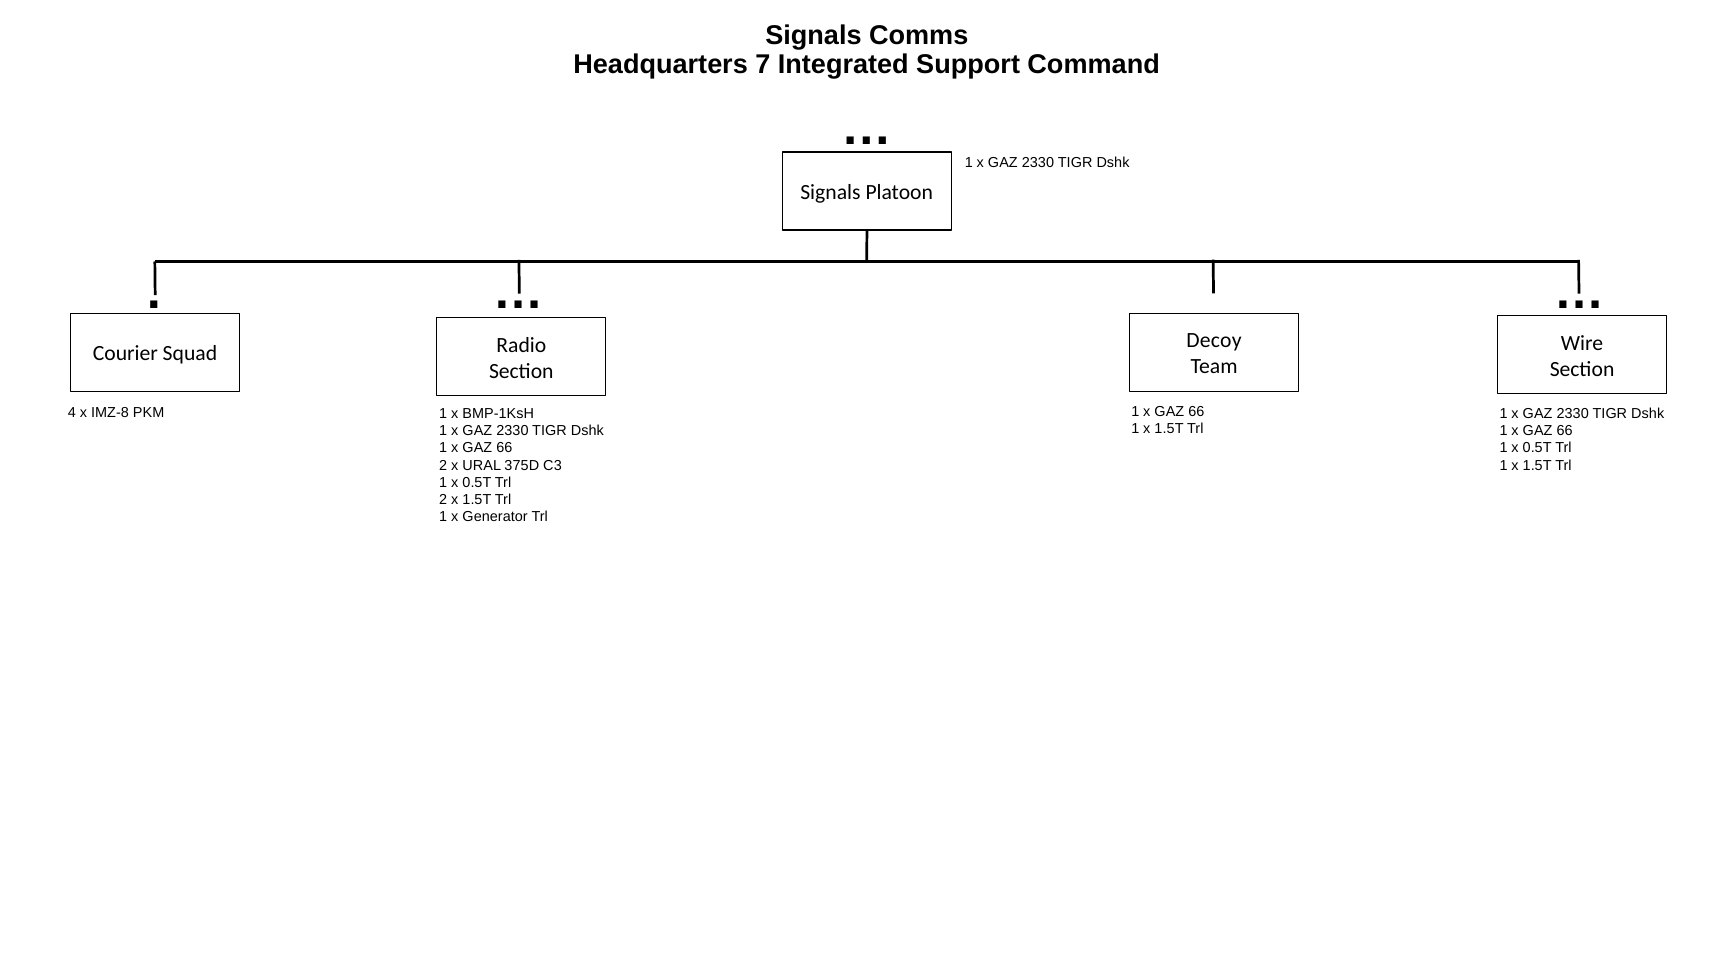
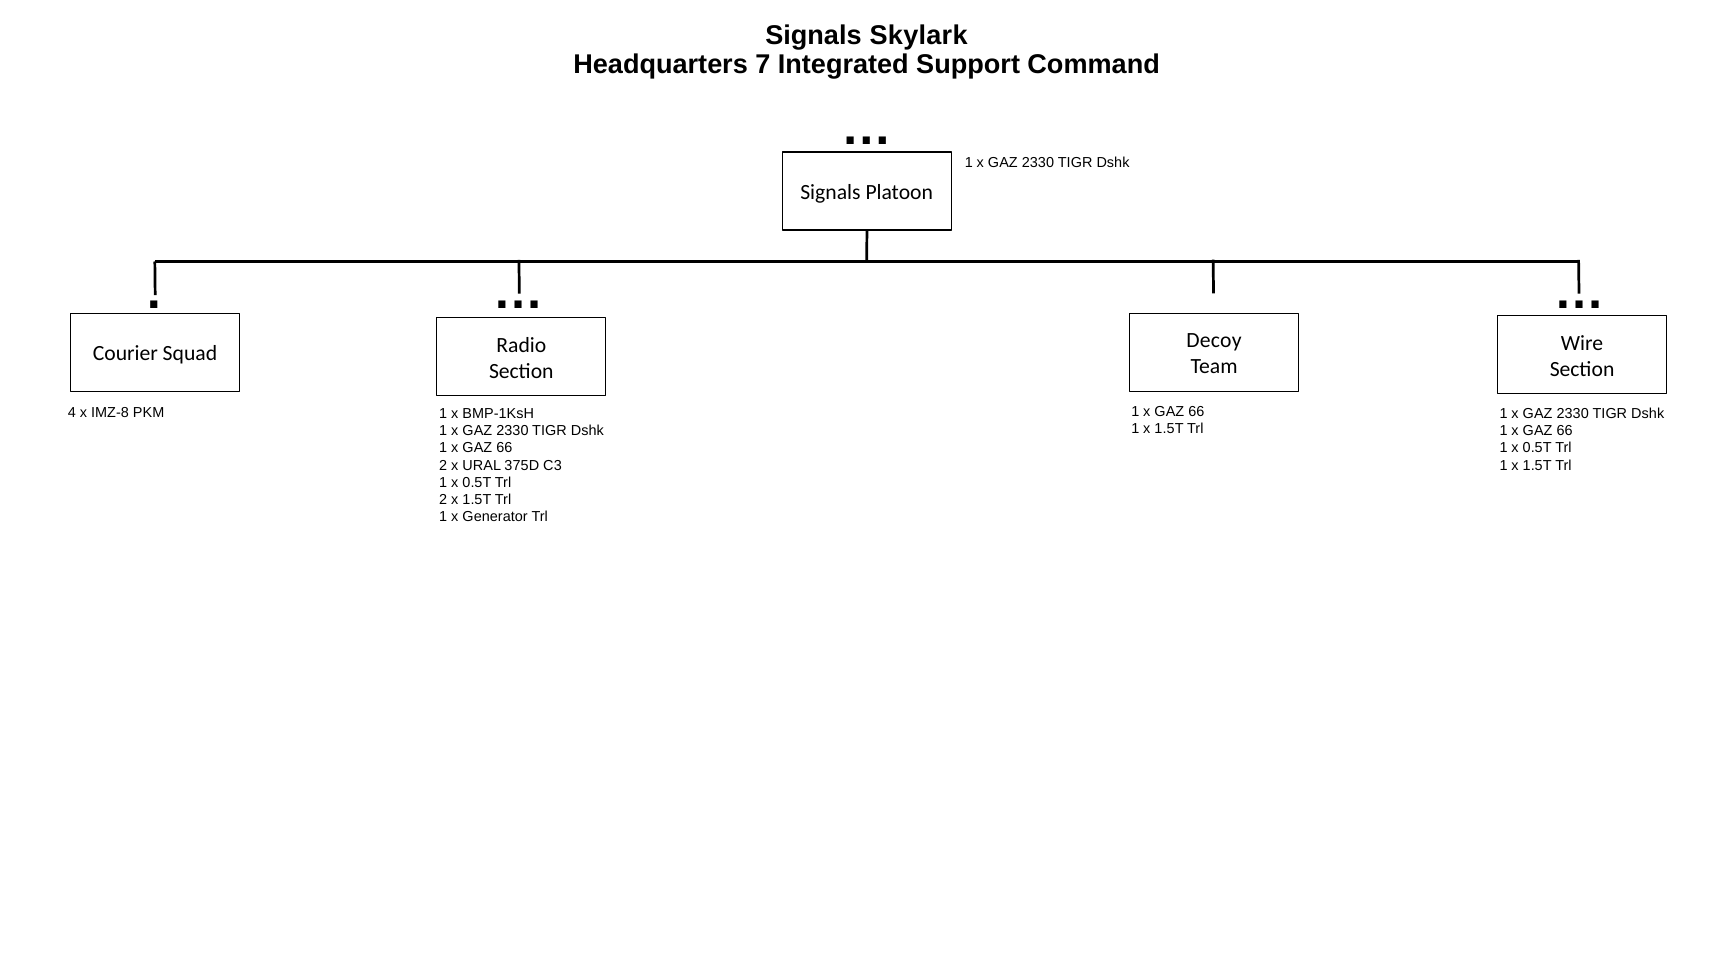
Comms: Comms -> Skylark (919, 35)
